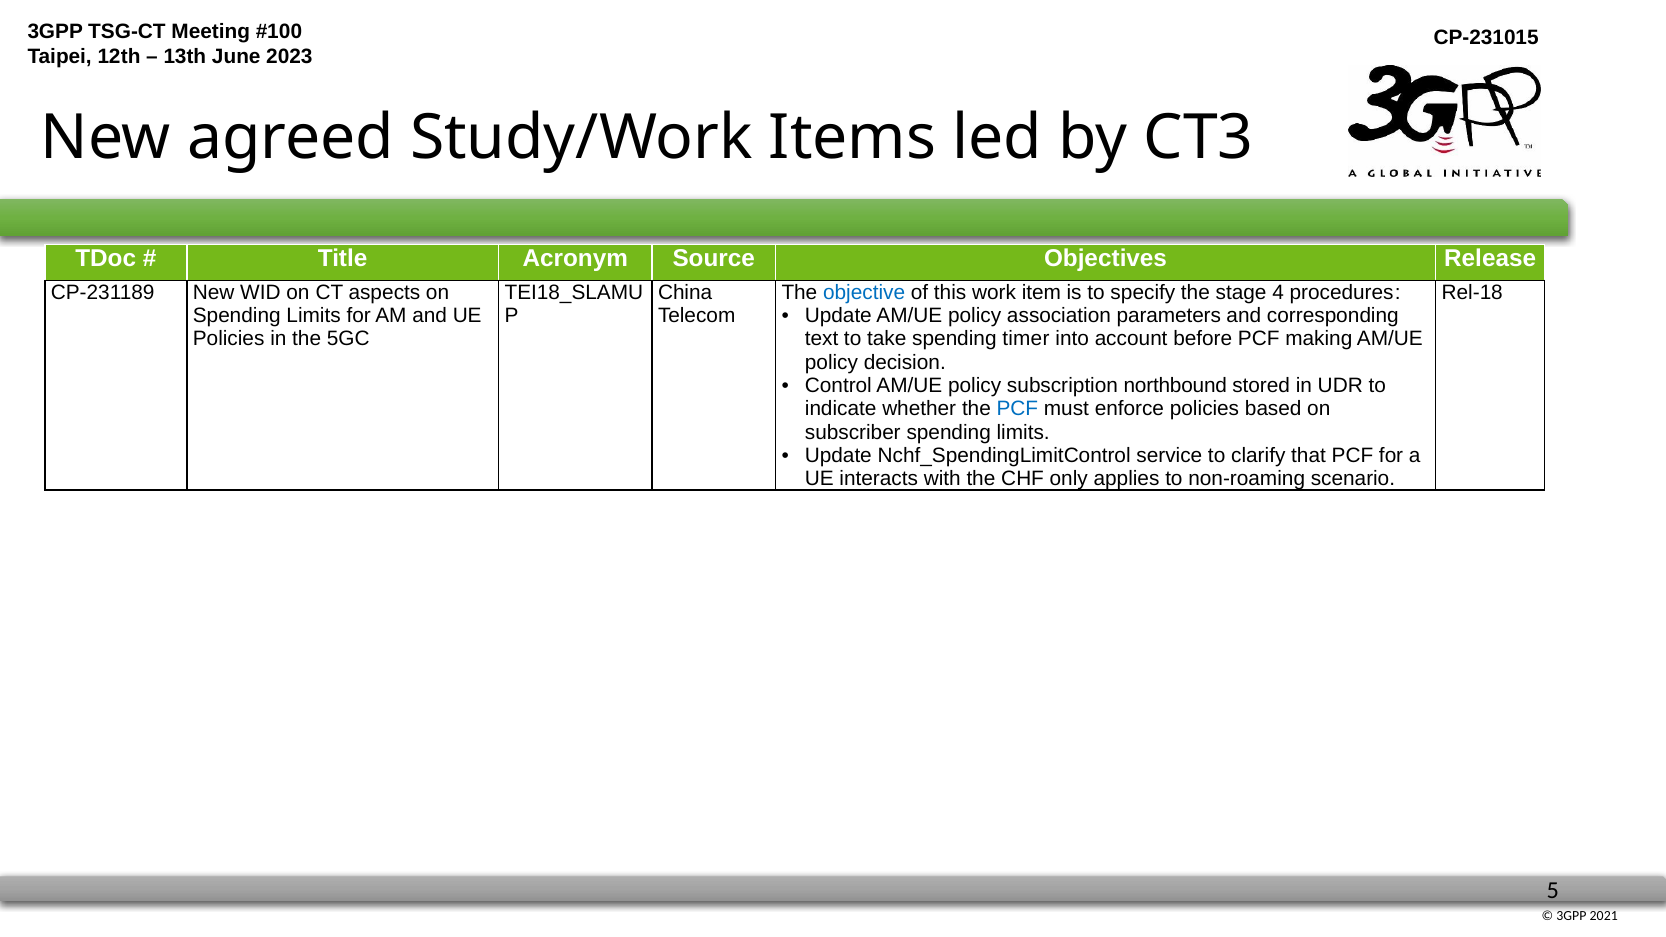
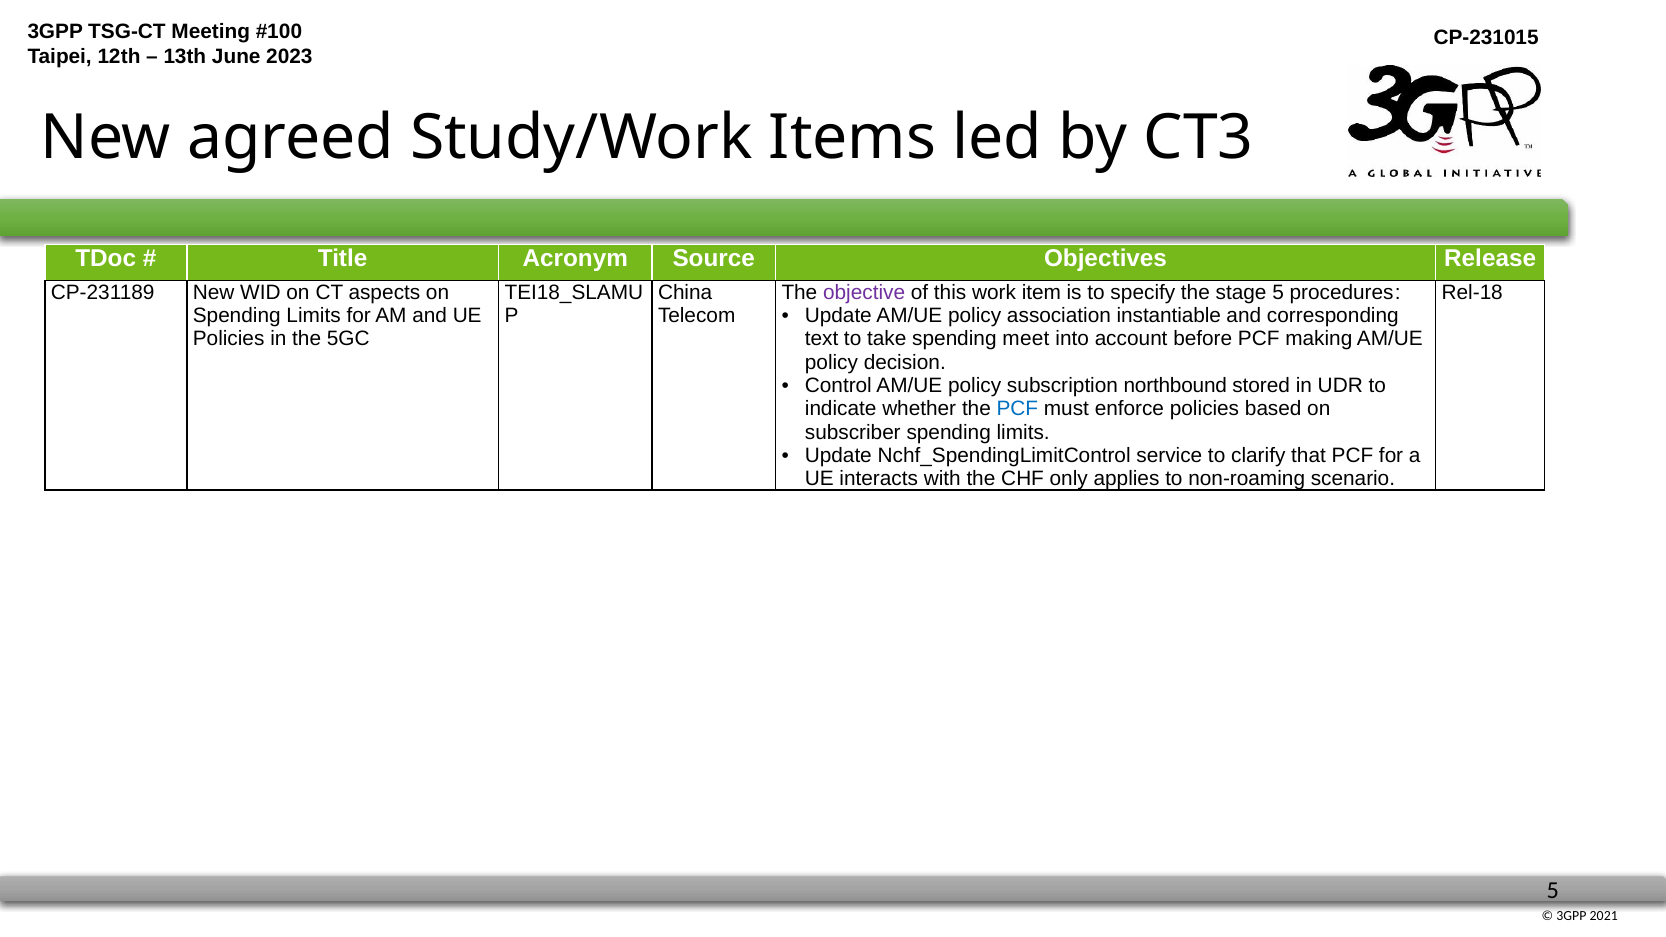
objective colour: blue -> purple (864, 292)
stage 4: 4 -> 5 (1278, 292)
parameters: parameters -> instantiable (1169, 316)
timer: timer -> meet (1026, 339)
